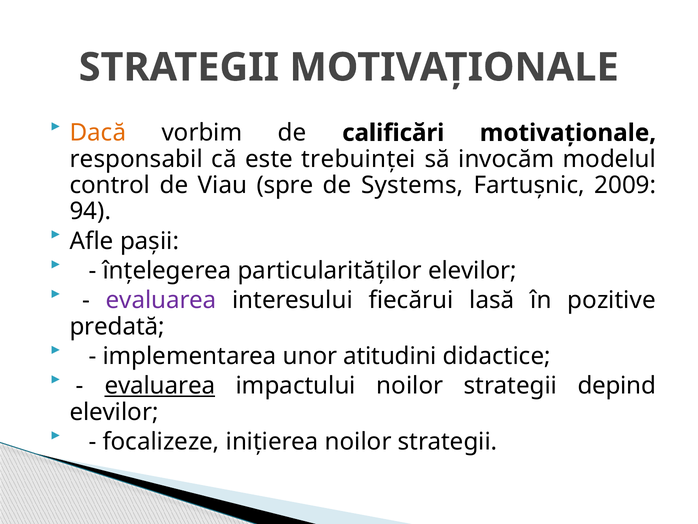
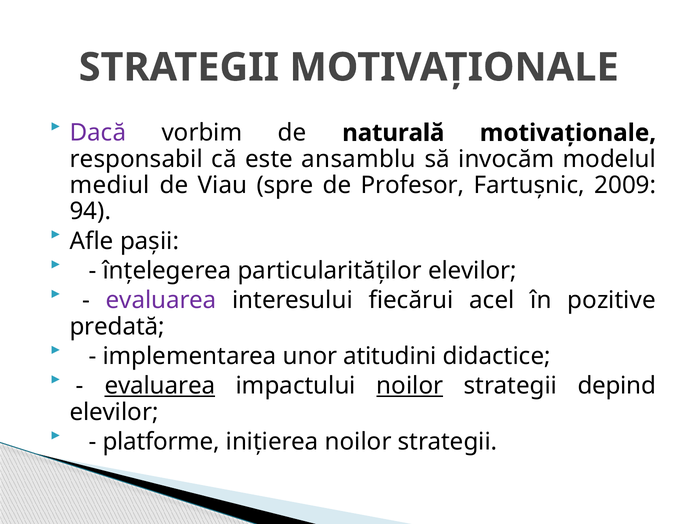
Dacă colour: orange -> purple (98, 133)
calificări: calificări -> naturală (393, 133)
trebuinţei: trebuinţei -> ansamblu (359, 159)
control: control -> mediul (110, 185)
Systems: Systems -> Profesor (413, 185)
lasă: lasă -> acel (492, 300)
noilor underline: none -> present (410, 386)
focalizeze: focalizeze -> platforme (161, 441)
